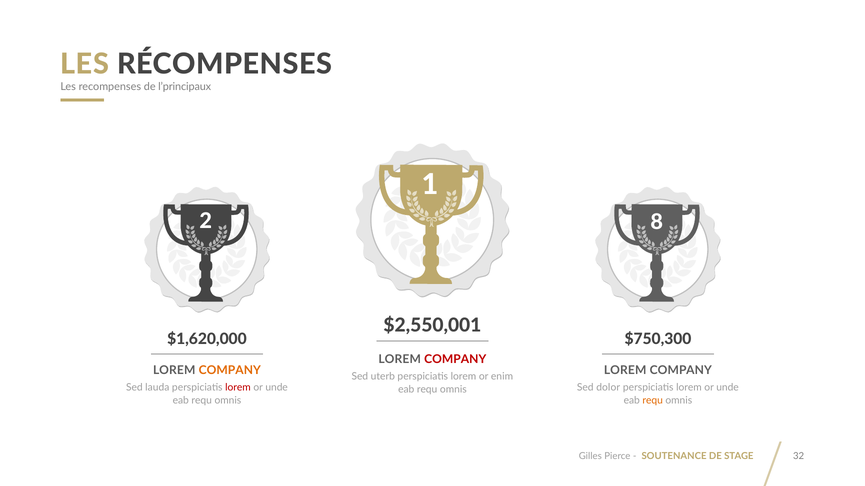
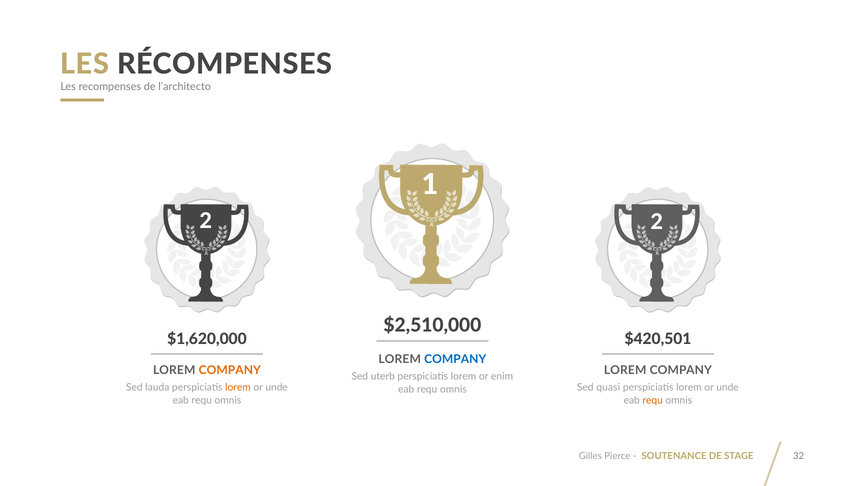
l’principaux: l’principaux -> l’architecto (185, 87)
2 8: 8 -> 2 (657, 222)
$2,550,001: $2,550,001 -> $2,510,000 (432, 326)
$750,300: $750,300 -> $420,501 (658, 339)
COMPANY colour: red -> blue (455, 360)
lorem colour: red -> orange (238, 388)
dolor: dolor -> quasi (608, 388)
